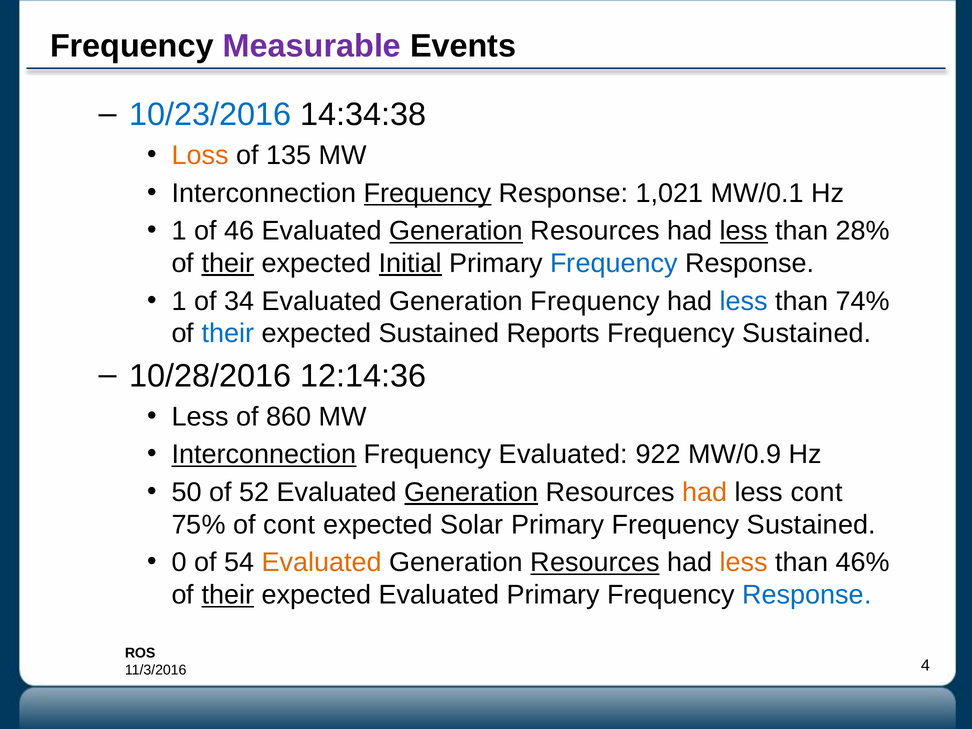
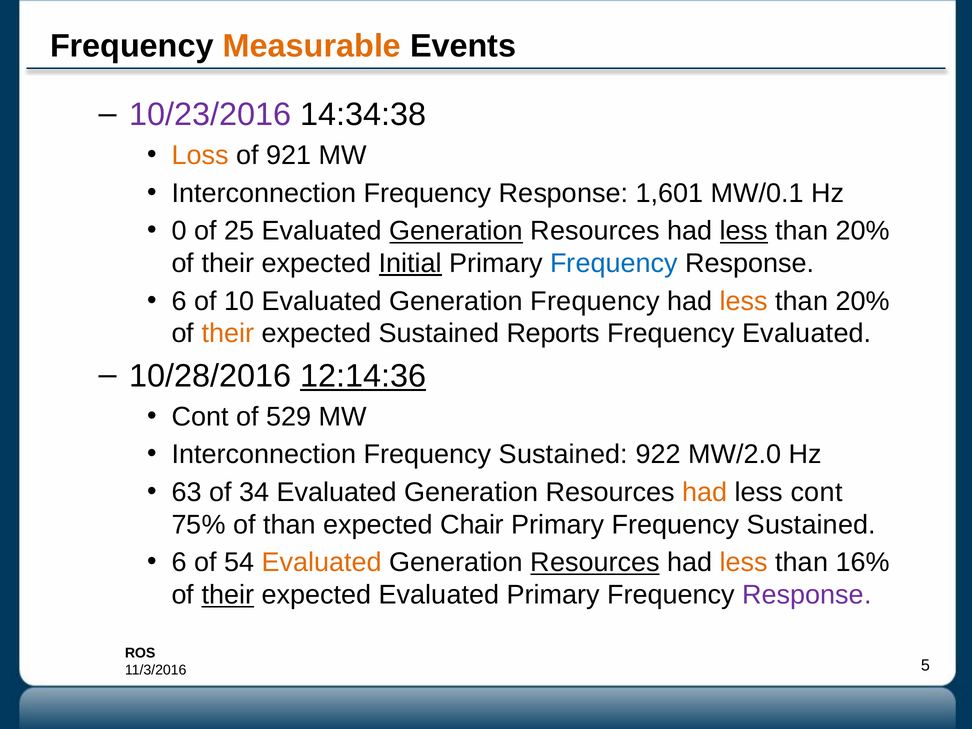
Measurable colour: purple -> orange (312, 46)
10/23/2016 colour: blue -> purple (210, 115)
135: 135 -> 921 (289, 155)
Frequency underline: present -> none (428, 193)
1,021: 1,021 -> 1,601 (669, 193)
1: 1 -> 0 (179, 231)
46: 46 -> 25 (239, 231)
28%: 28% -> 20% (863, 231)
their underline: present -> none (228, 263)
1: 1 -> 6 (179, 301)
34: 34 -> 10 (239, 301)
less colour: blue -> orange (744, 301)
74%: 74% -> 20% (863, 301)
their colour: blue -> orange (228, 334)
Sustained: Sustained -> Evaluated (807, 334)
12:14:36 underline: none -> present (363, 376)
Less: Less -> Cont (200, 417)
860: 860 -> 529 (289, 417)
Interconnection underline: present -> none (264, 455)
Evaluated: Evaluated -> Sustained (563, 455)
MW/0.9: MW/0.9 -> MW/2.0 (735, 455)
50: 50 -> 63 (187, 492)
52: 52 -> 34 (254, 492)
Generation underline: present -> none (471, 492)
of cont: cont -> than (289, 525)
Solar: Solar -> Chair (472, 525)
0: 0 -> 6 (179, 563)
46%: 46% -> 16% (863, 563)
Response colour: blue -> purple (807, 595)
4: 4 -> 5 (925, 666)
